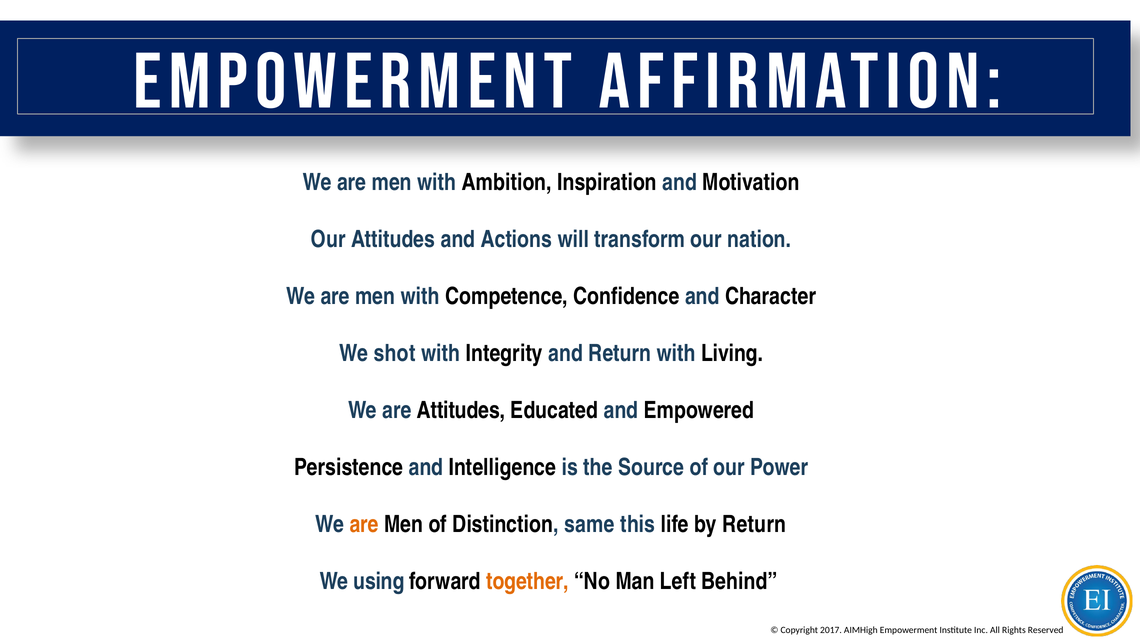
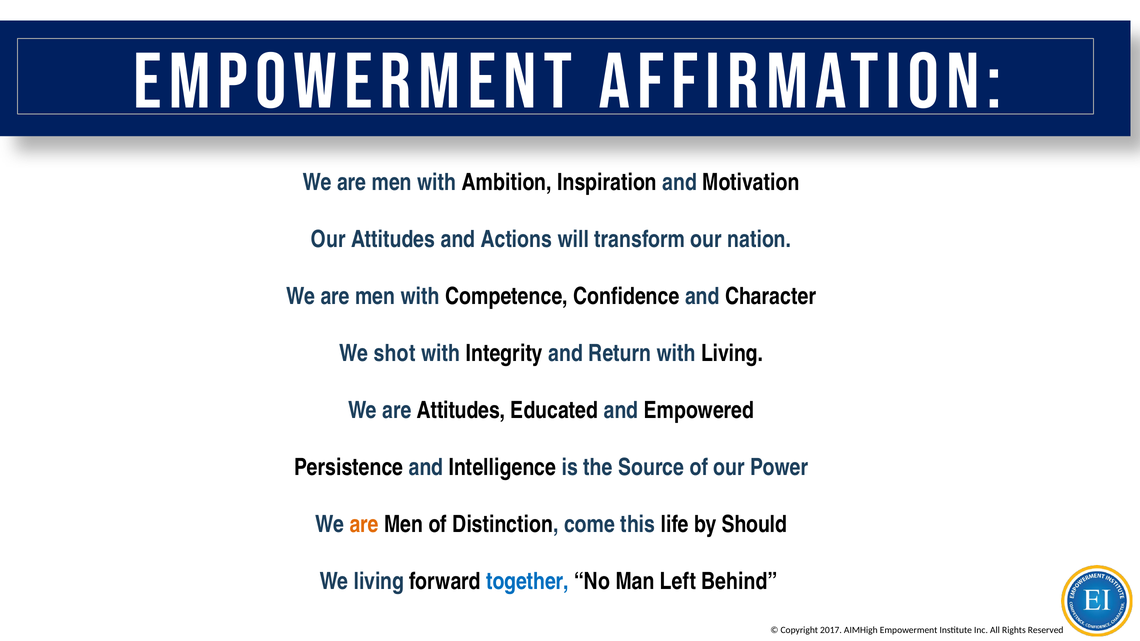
same: same -> come (590, 525)
by Return: Return -> Should (755, 525)
We using: using -> living (379, 582)
together colour: orange -> blue (528, 582)
